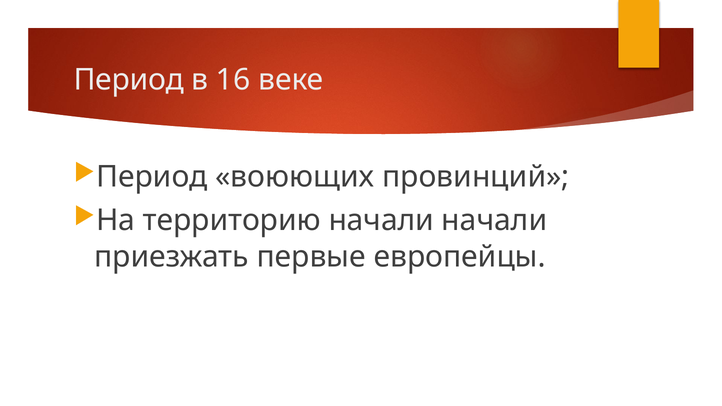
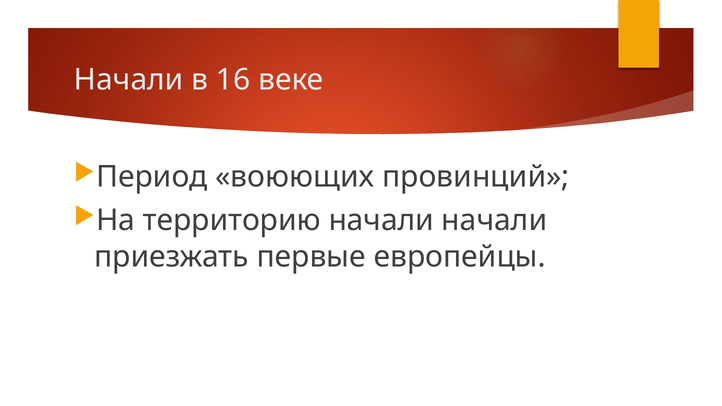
Период: Период -> Начали (129, 80)
